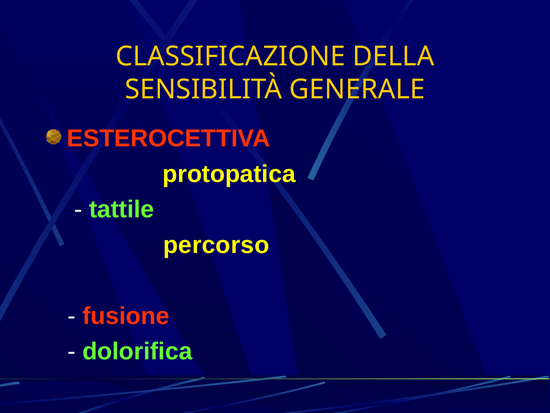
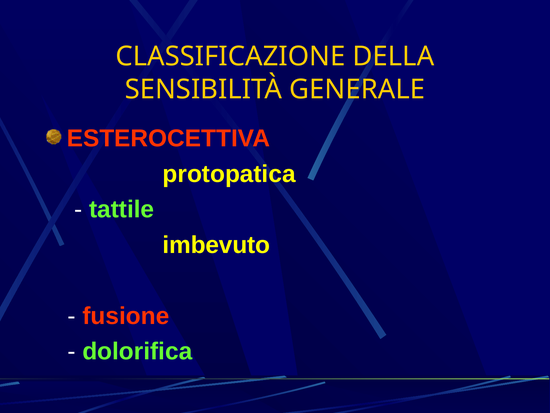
percorso: percorso -> imbevuto (216, 245)
